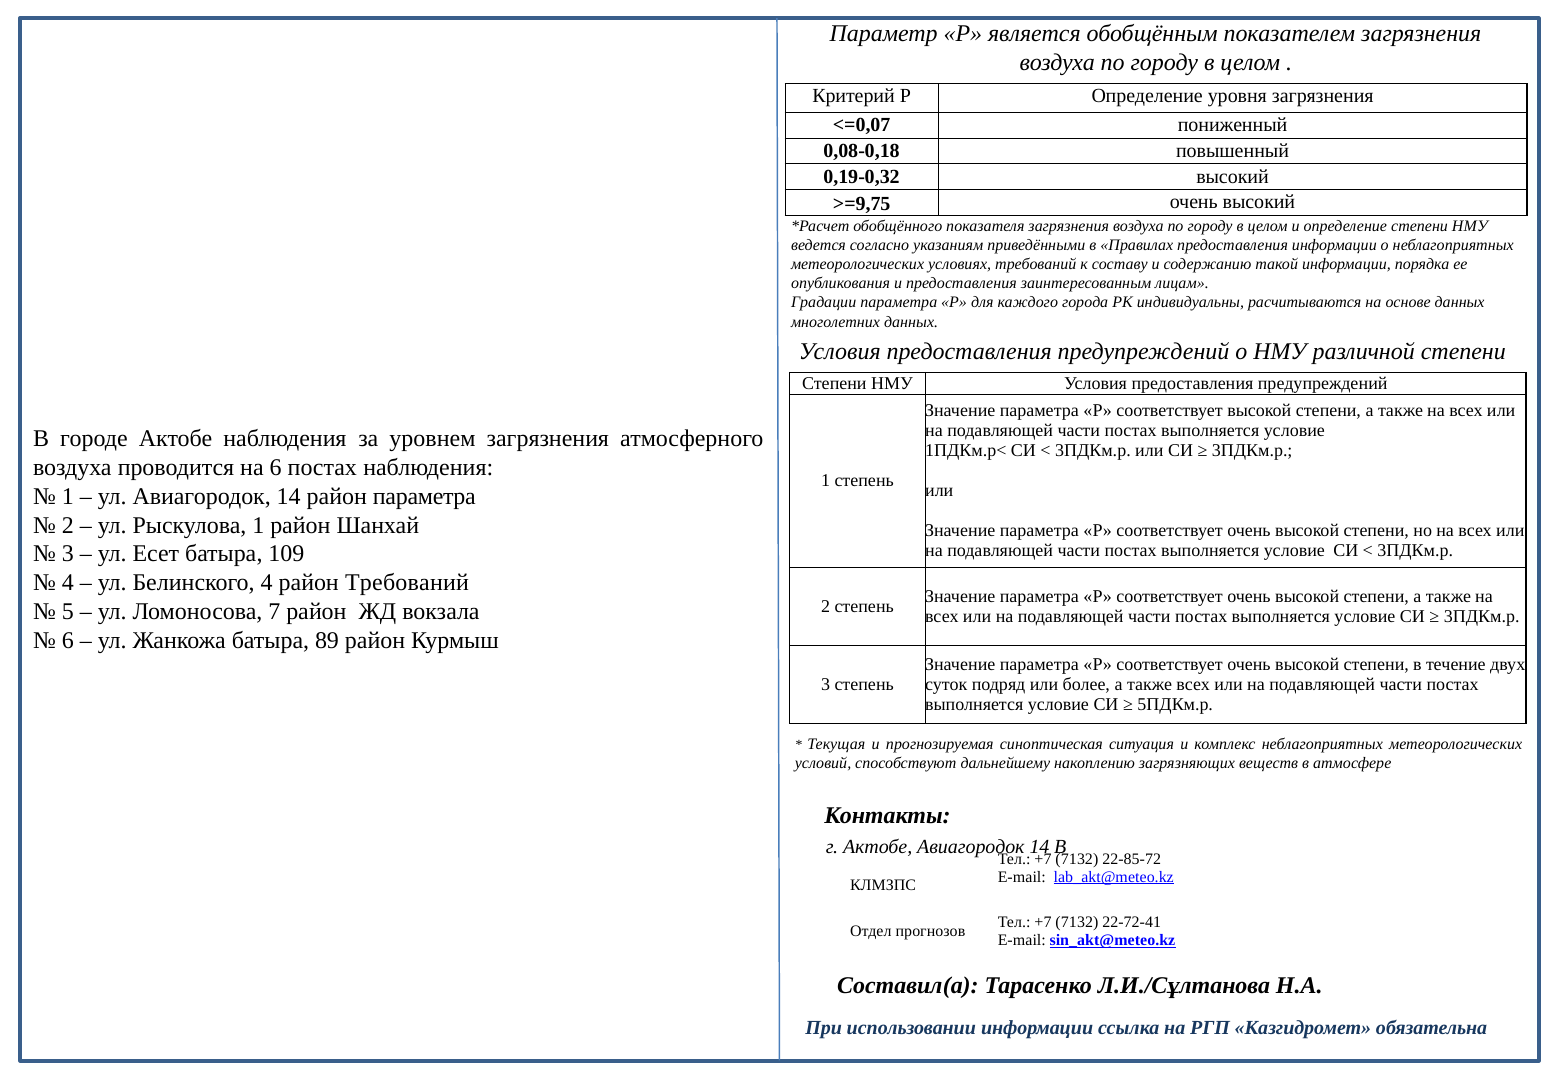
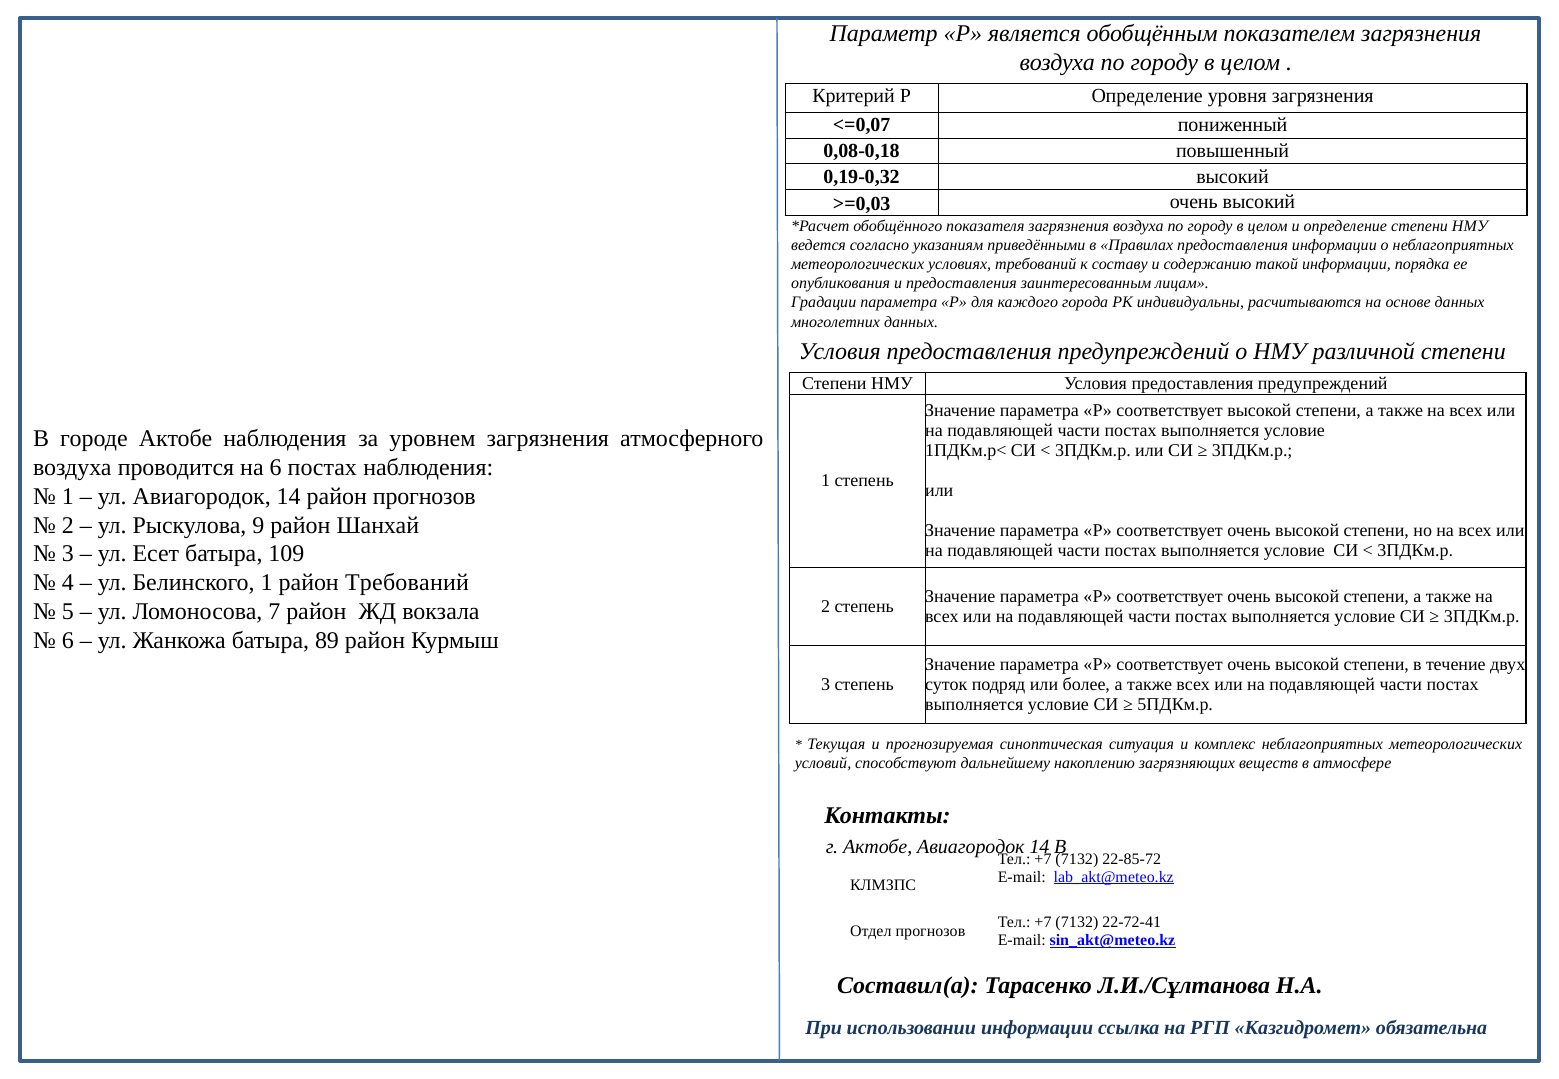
>=9,75: >=9,75 -> >=0,03 (862, 204)
район параметра: параметра -> прогнозов (424, 497)
Рыскулова 1: 1 -> 9 (258, 525)
Белинского 4: 4 -> 1 (267, 583)
